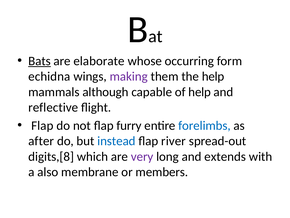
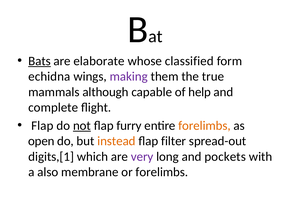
occurring: occurring -> classified (189, 61)
the help: help -> true (213, 76)
reflective: reflective -> complete (53, 107)
not underline: none -> present (82, 125)
forelimbs colour: blue -> orange (204, 125)
after: after -> open (41, 141)
instead colour: blue -> orange (116, 141)
river: river -> filter (174, 141)
digits,[8: digits,[8 -> digits,[1 (51, 156)
extends: extends -> pockets (225, 156)
or members: members -> forelimbs (162, 172)
